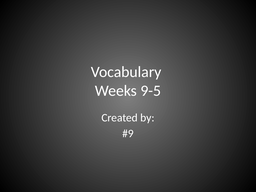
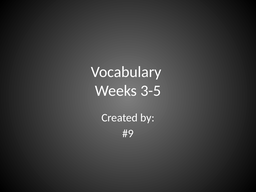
9-5: 9-5 -> 3-5 (151, 91)
